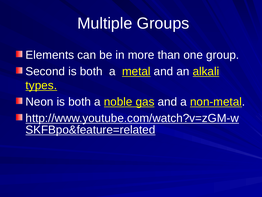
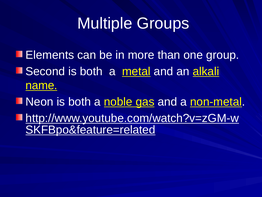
types: types -> name (41, 85)
